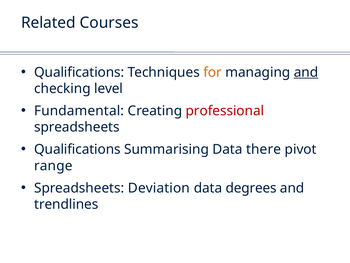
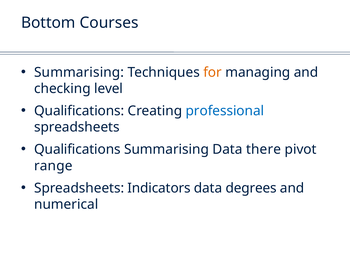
Related: Related -> Bottom (48, 23)
Qualifications: Qualifications -> Summarising (79, 72)
and underline: present -> none (306, 72)
Fundamental: Fundamental -> Qualifications (79, 111)
professional colour: red -> blue (225, 111)
Deviation: Deviation -> Indicators (159, 188)
trendlines: trendlines -> numerical (66, 204)
